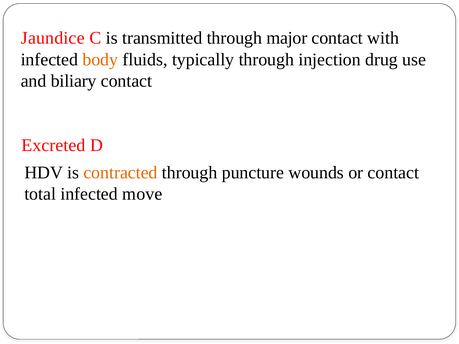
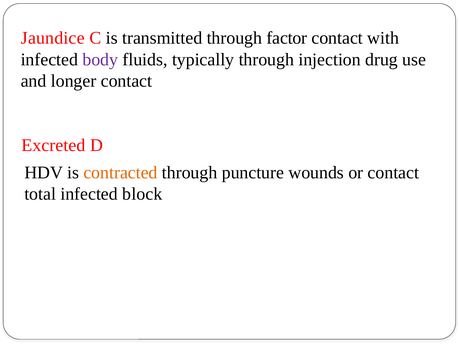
major: major -> factor (287, 38)
body colour: orange -> purple (100, 60)
biliary: biliary -> longer (74, 81)
move: move -> block (142, 194)
